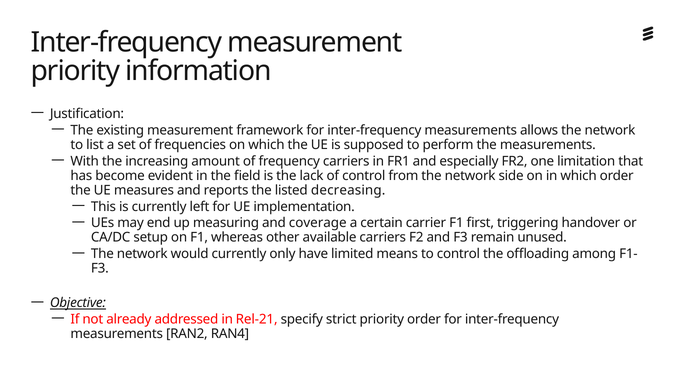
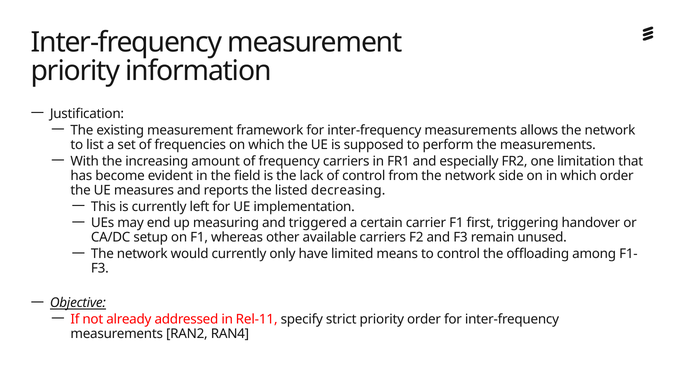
coverage: coverage -> triggered (318, 223)
Rel-21: Rel-21 -> Rel-11 (257, 320)
